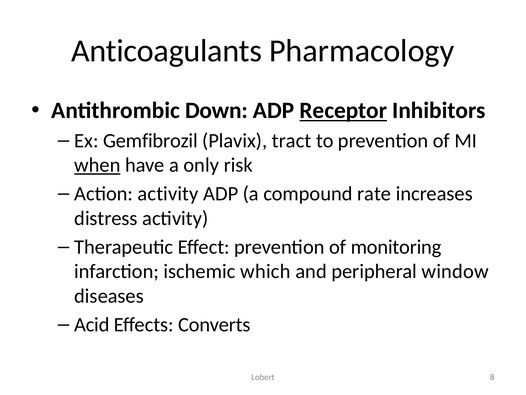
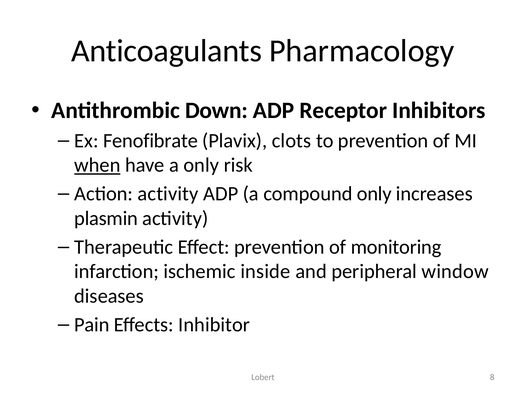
Receptor underline: present -> none (343, 110)
Gemfibrozil: Gemfibrozil -> Fenofibrate (151, 141)
tract: tract -> clots (292, 141)
compound rate: rate -> only (374, 194)
distress: distress -> plasmin (106, 218)
which: which -> inside (265, 271)
Acid: Acid -> Pain (92, 324)
Converts: Converts -> Inhibitor (214, 324)
